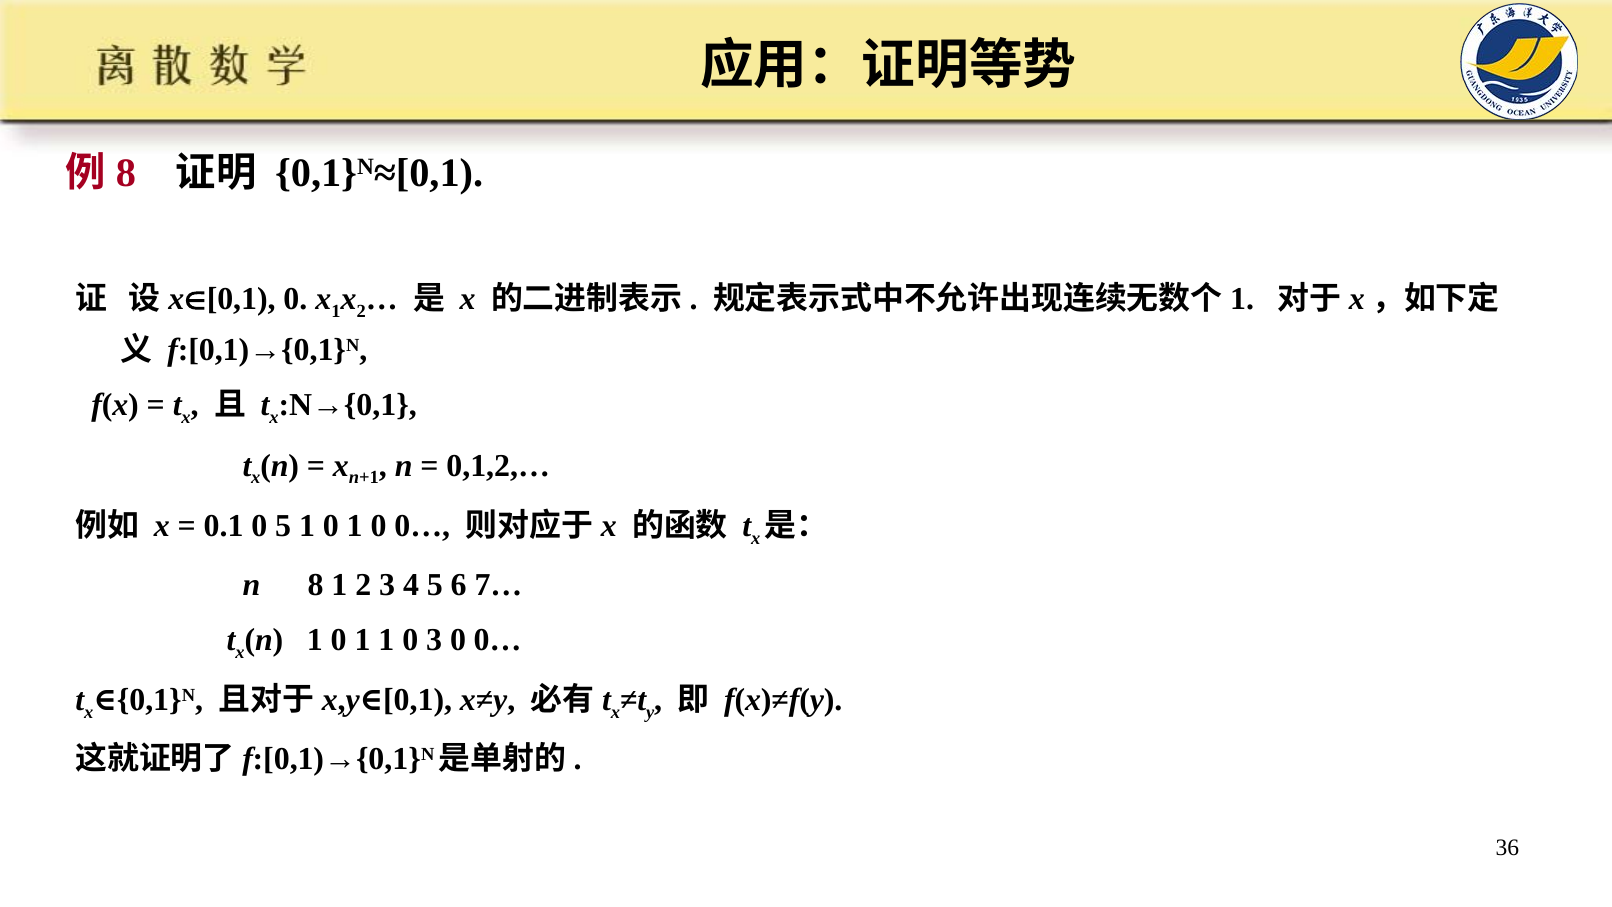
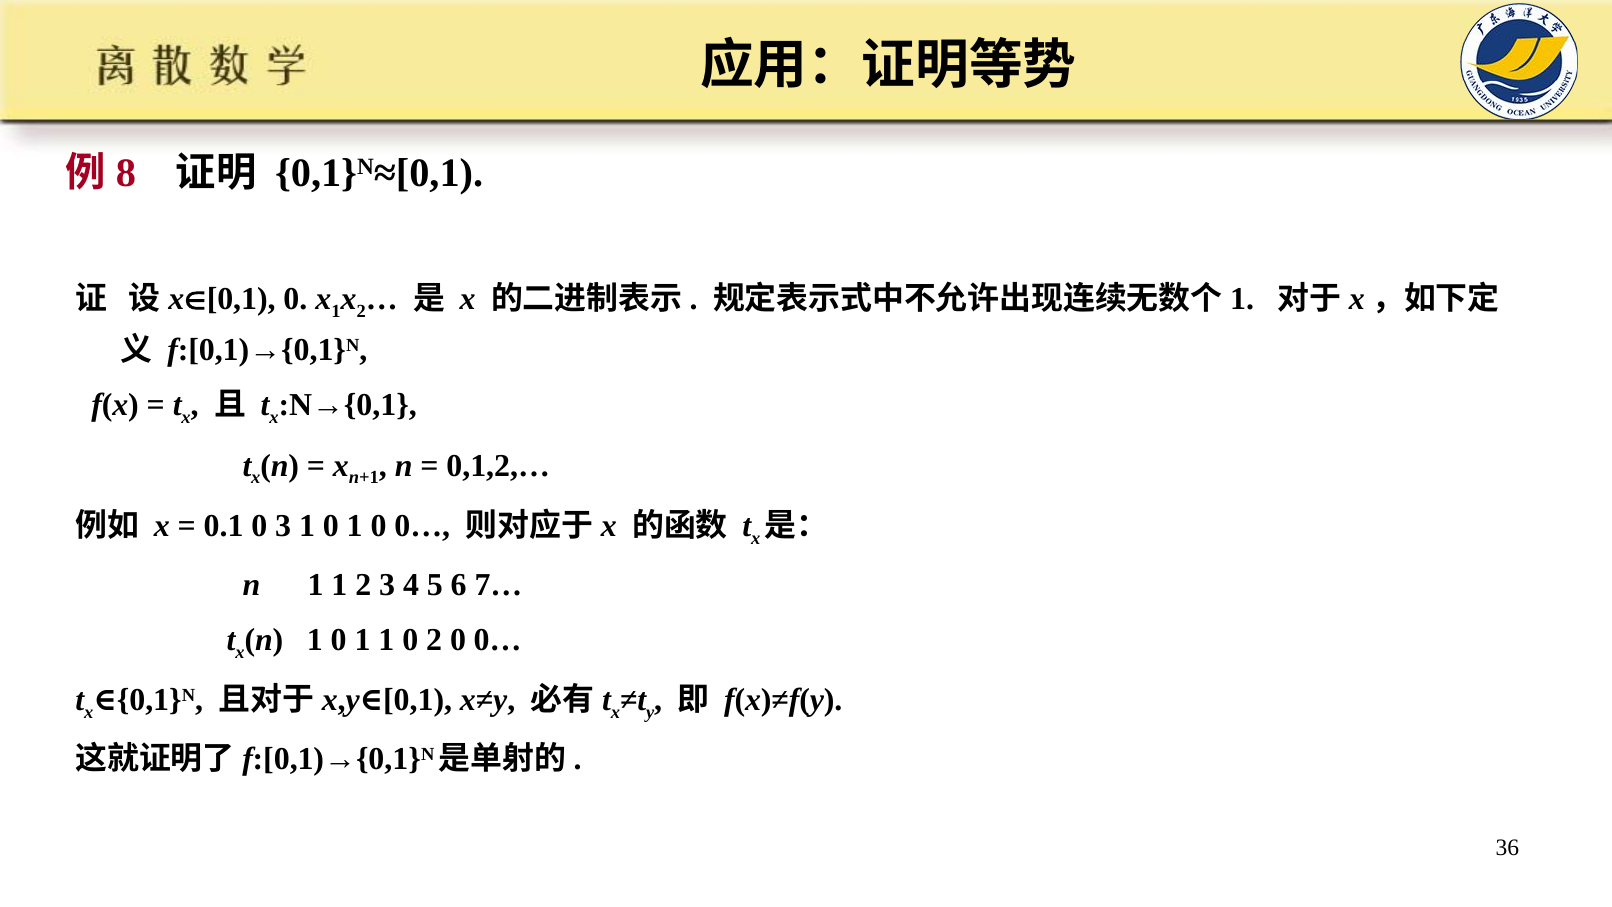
0 5: 5 -> 3 (283, 526)
8: 8 -> 1 (316, 585)
0 3: 3 -> 2 (434, 640)
